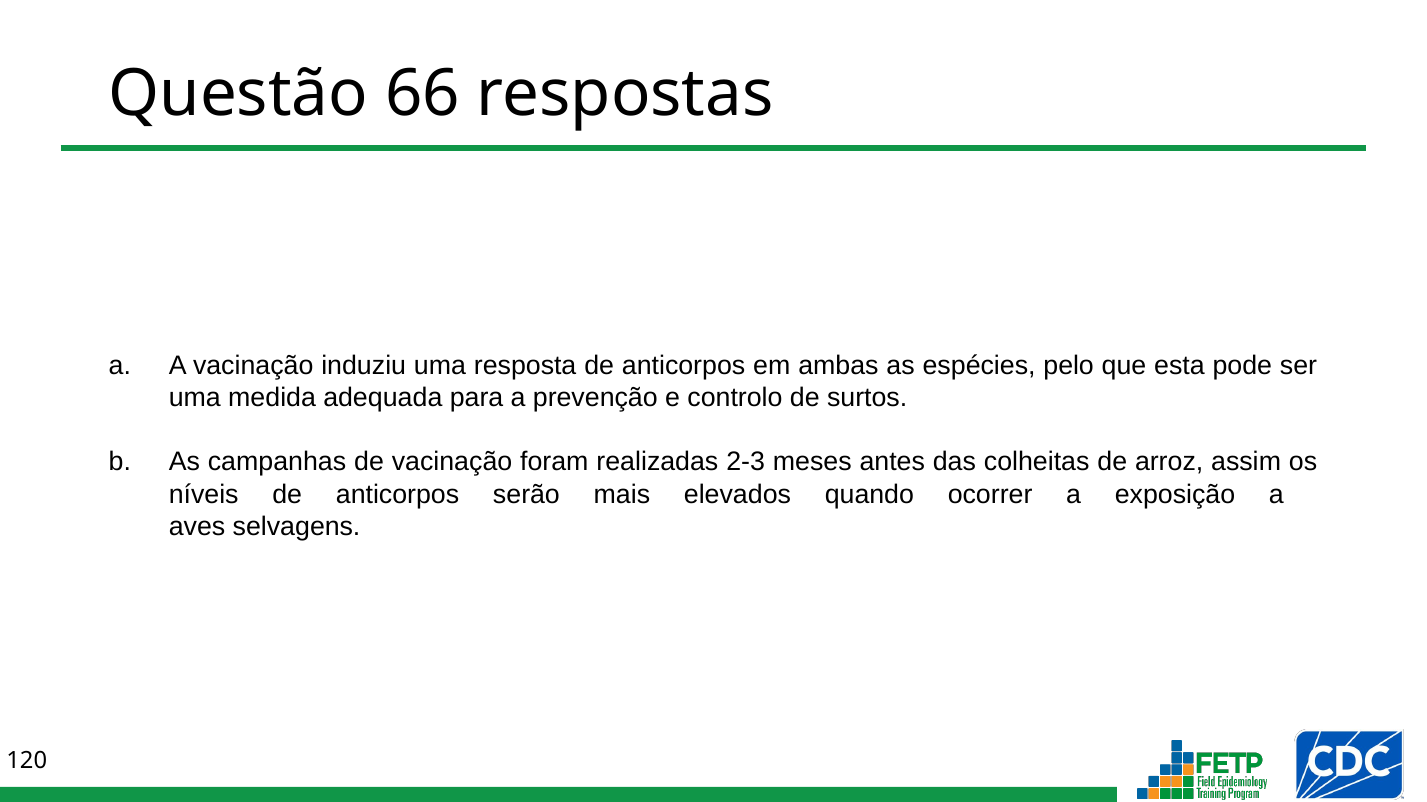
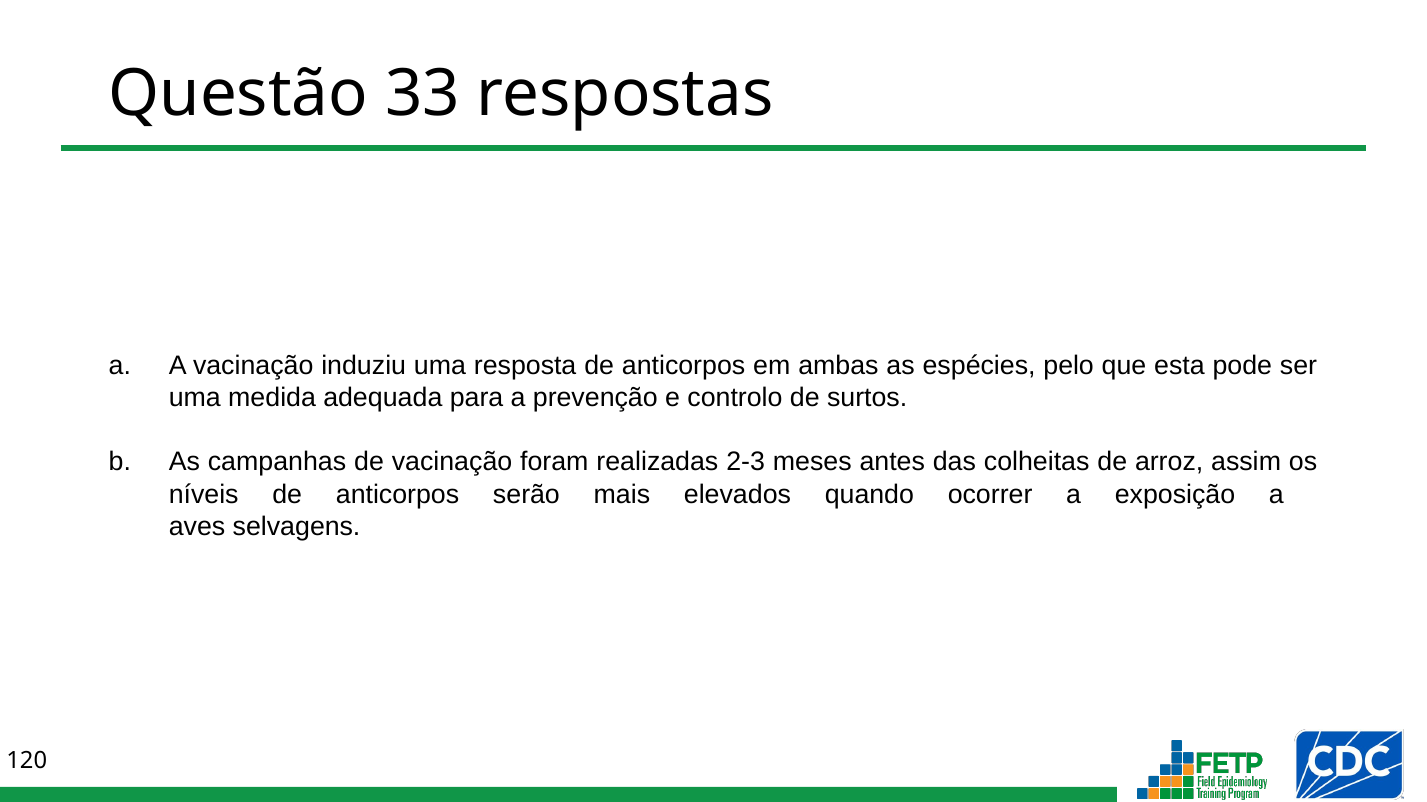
66: 66 -> 33 (422, 94)
